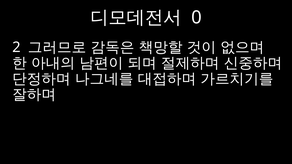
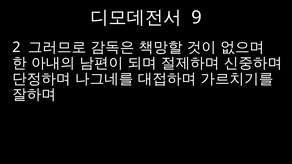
0: 0 -> 9 (197, 18)
